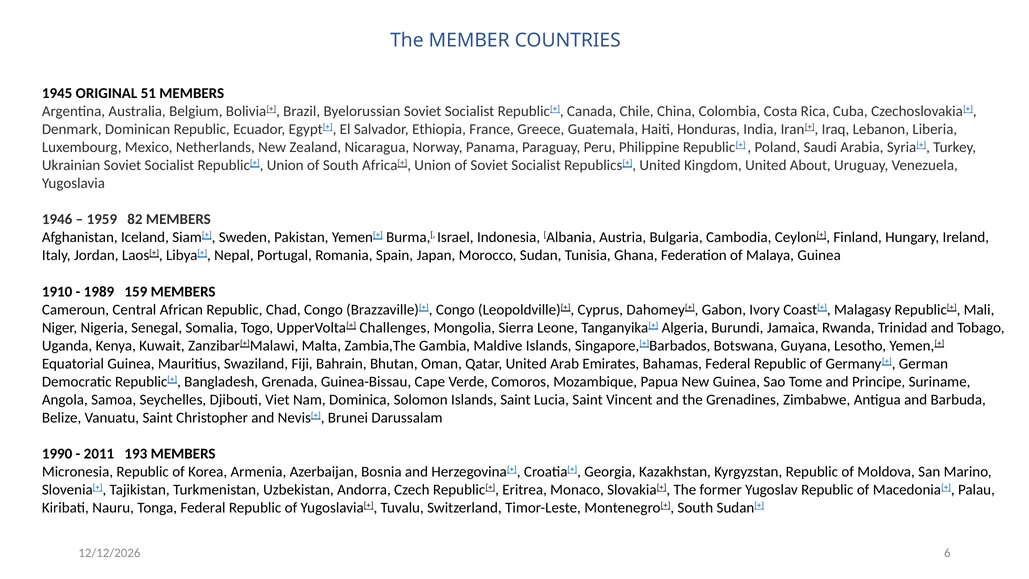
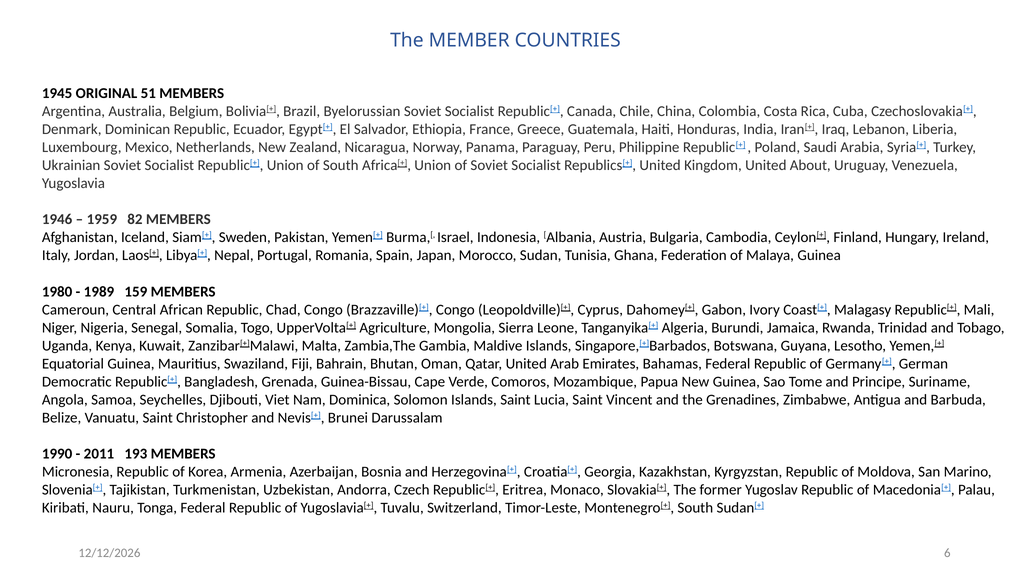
1910: 1910 -> 1980 (57, 291)
Challenges: Challenges -> Agriculture (395, 328)
